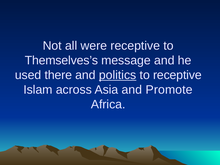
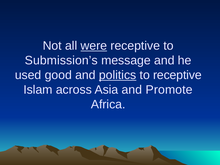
were underline: none -> present (94, 46)
Themselves’s: Themselves’s -> Submission’s (61, 60)
there: there -> good (58, 75)
